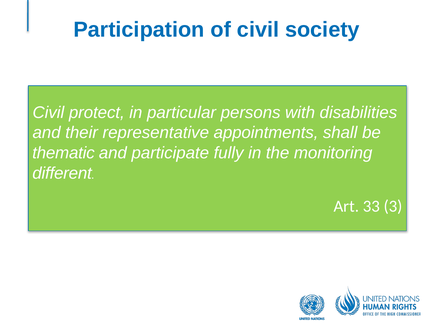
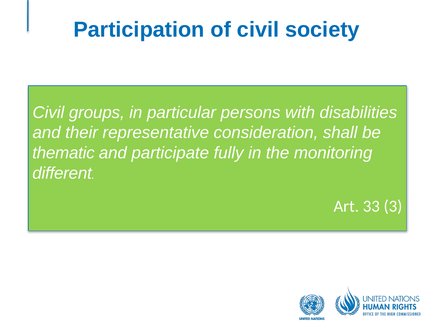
protect: protect -> groups (97, 112)
appointments: appointments -> consideration (266, 133)
